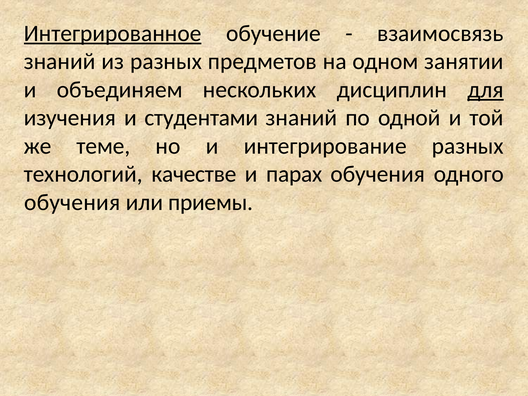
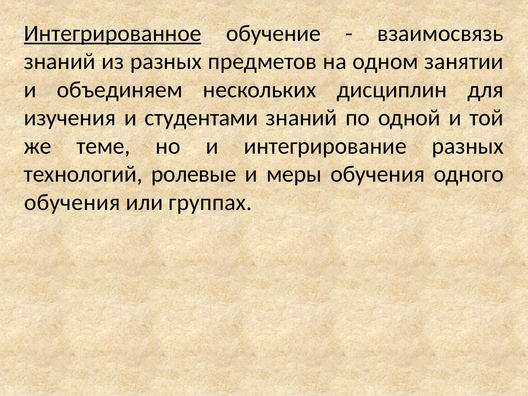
для underline: present -> none (486, 90)
качестве: качестве -> ролевые (194, 174)
парах: парах -> меры (294, 174)
приемы: приемы -> группах (210, 202)
